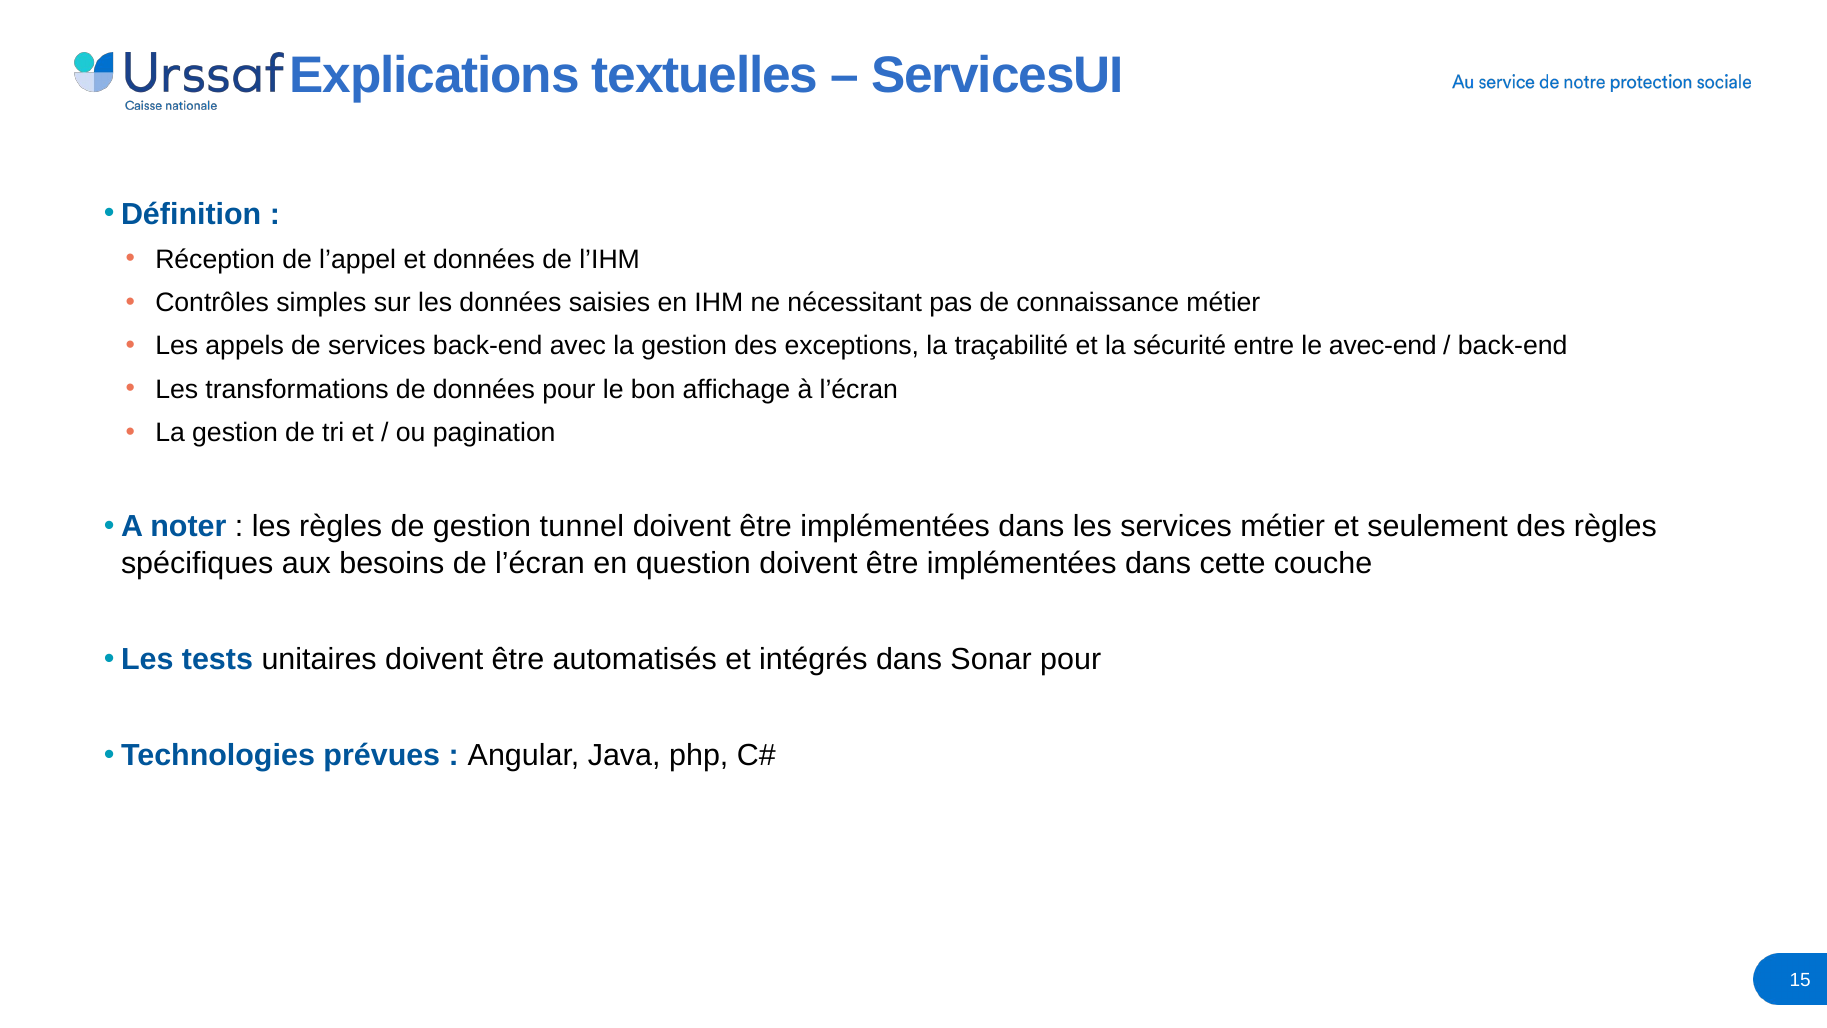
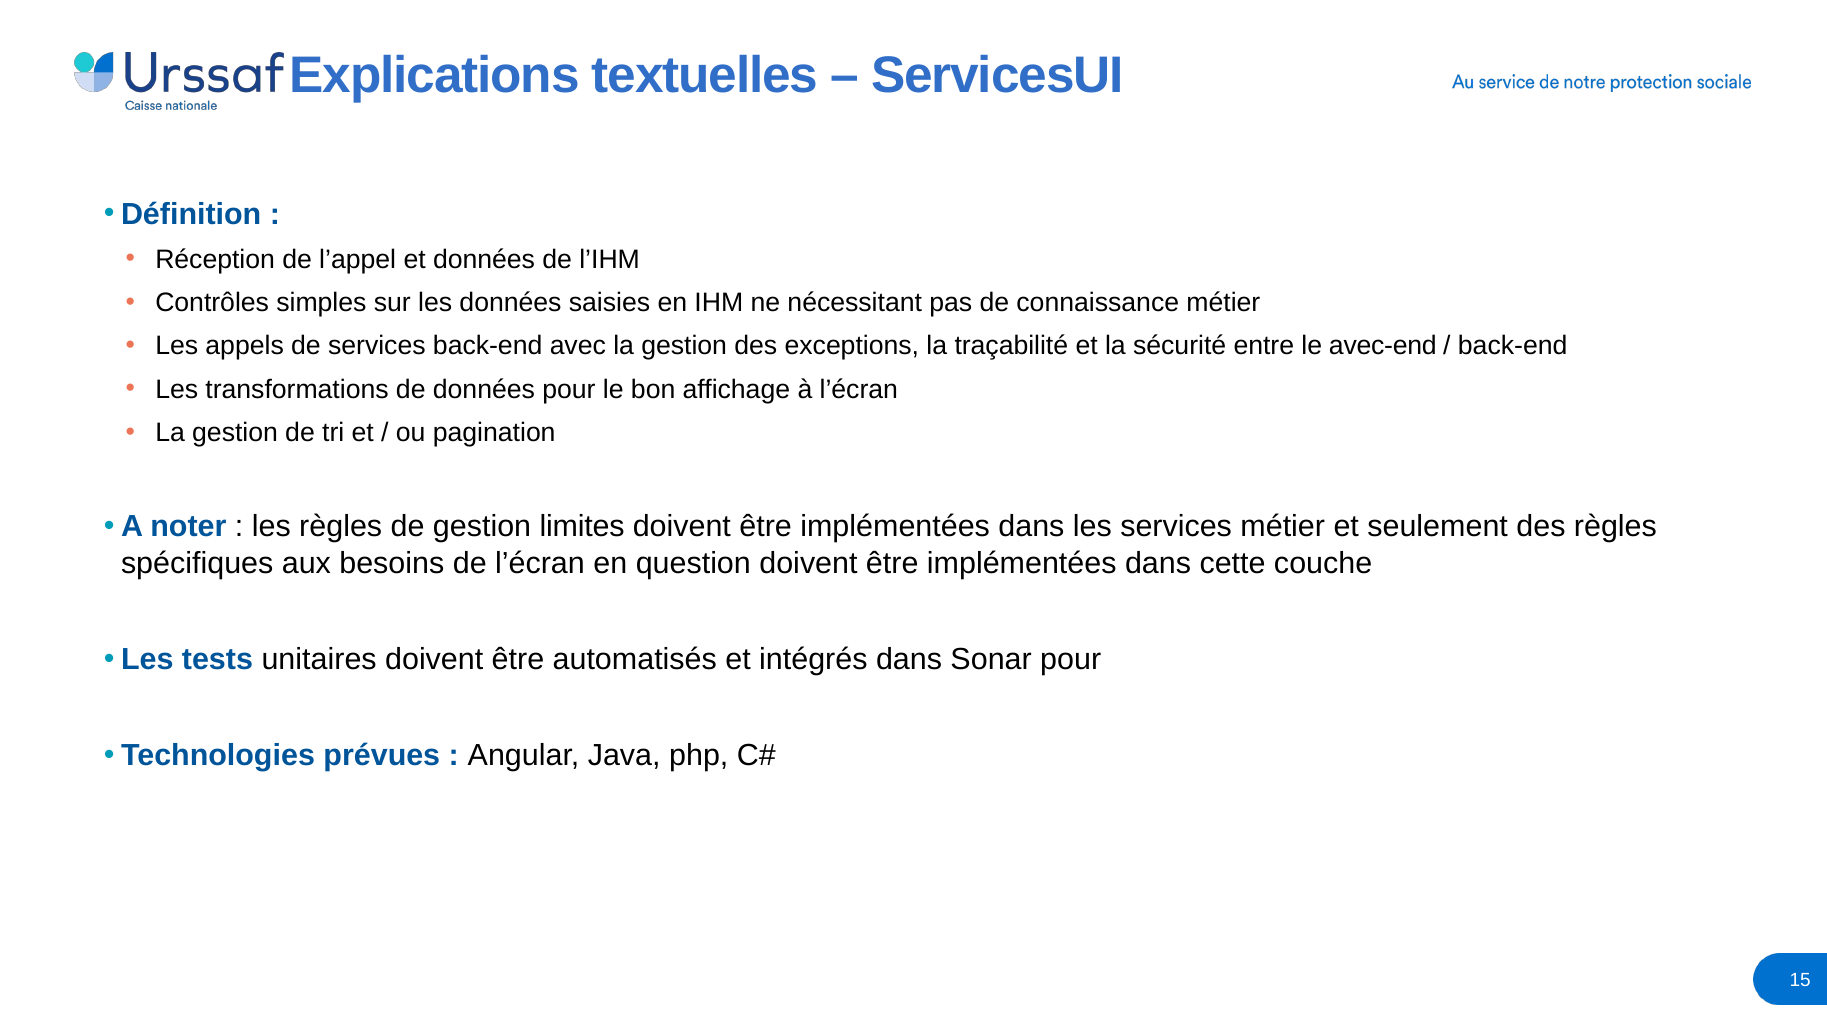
tunnel: tunnel -> limites (582, 527)
